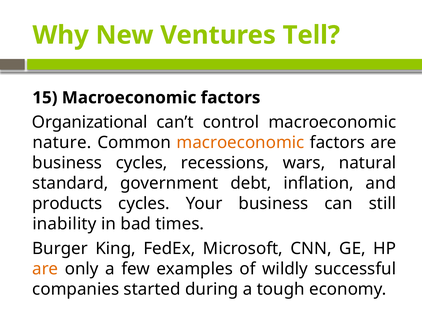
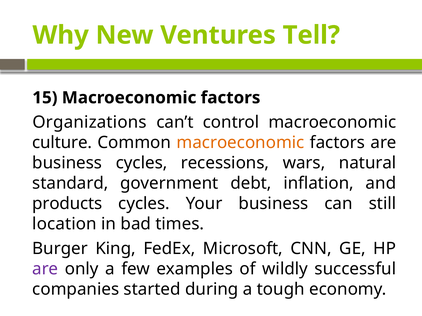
Organizational: Organizational -> Organizations (90, 122)
nature: nature -> culture (62, 143)
inability: inability -> location (65, 224)
are colour: orange -> purple (45, 269)
